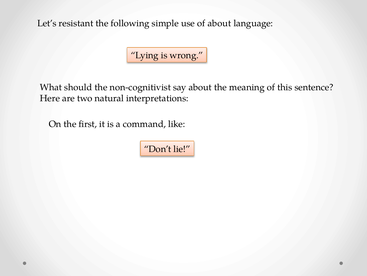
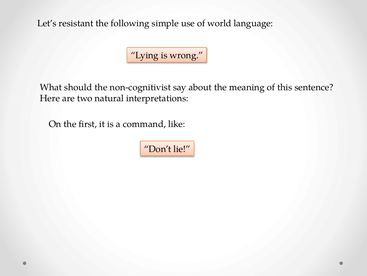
of about: about -> world (219, 23)
